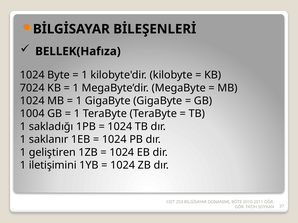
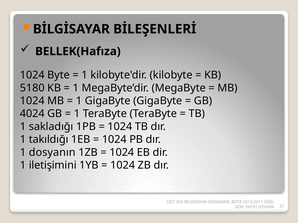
7024: 7024 -> 5180 (32, 88)
1004: 1004 -> 4024 (32, 114)
saklanır: saklanır -> takıldığı (49, 140)
geliştiren: geliştiren -> dosyanın (52, 153)
